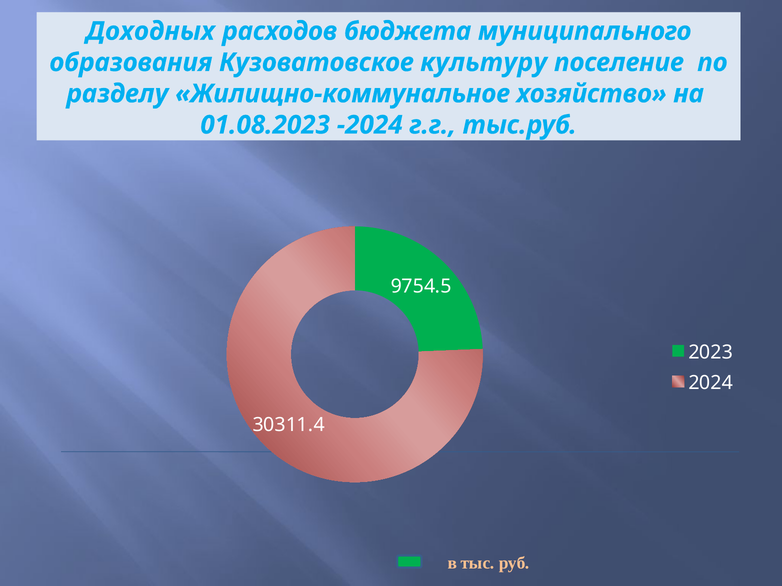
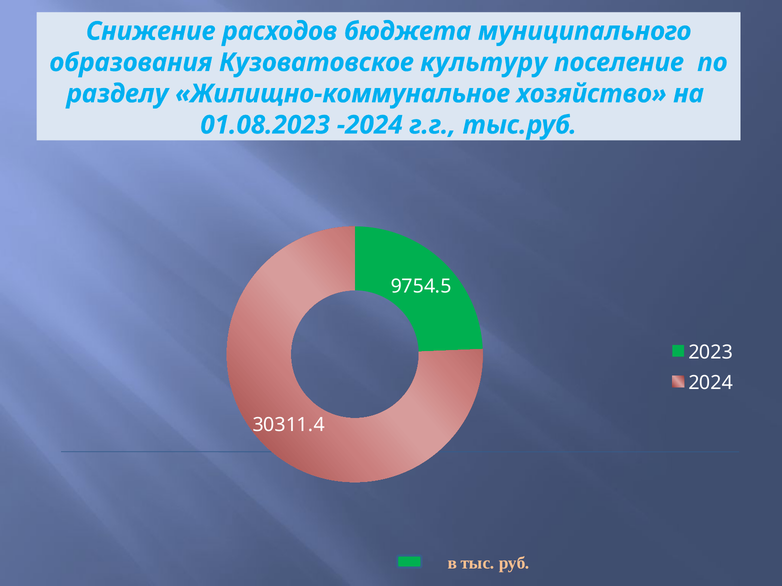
Доходных: Доходных -> Снижение (151, 31)
